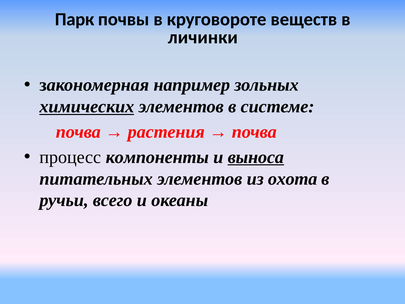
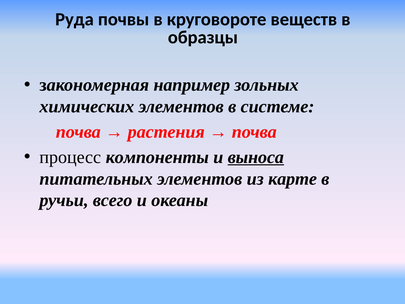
Парк: Парк -> Руда (74, 19)
личинки: личинки -> образцы (203, 37)
химических underline: present -> none (87, 107)
охота: охота -> карте (293, 179)
